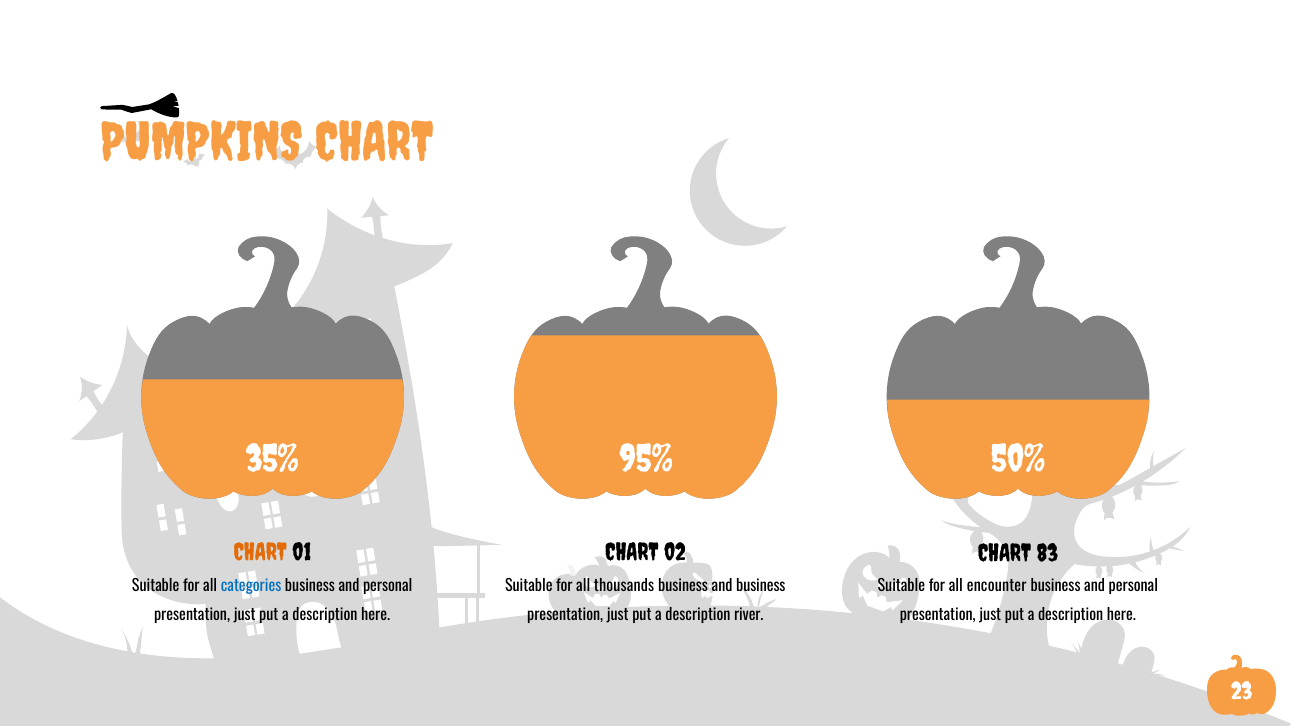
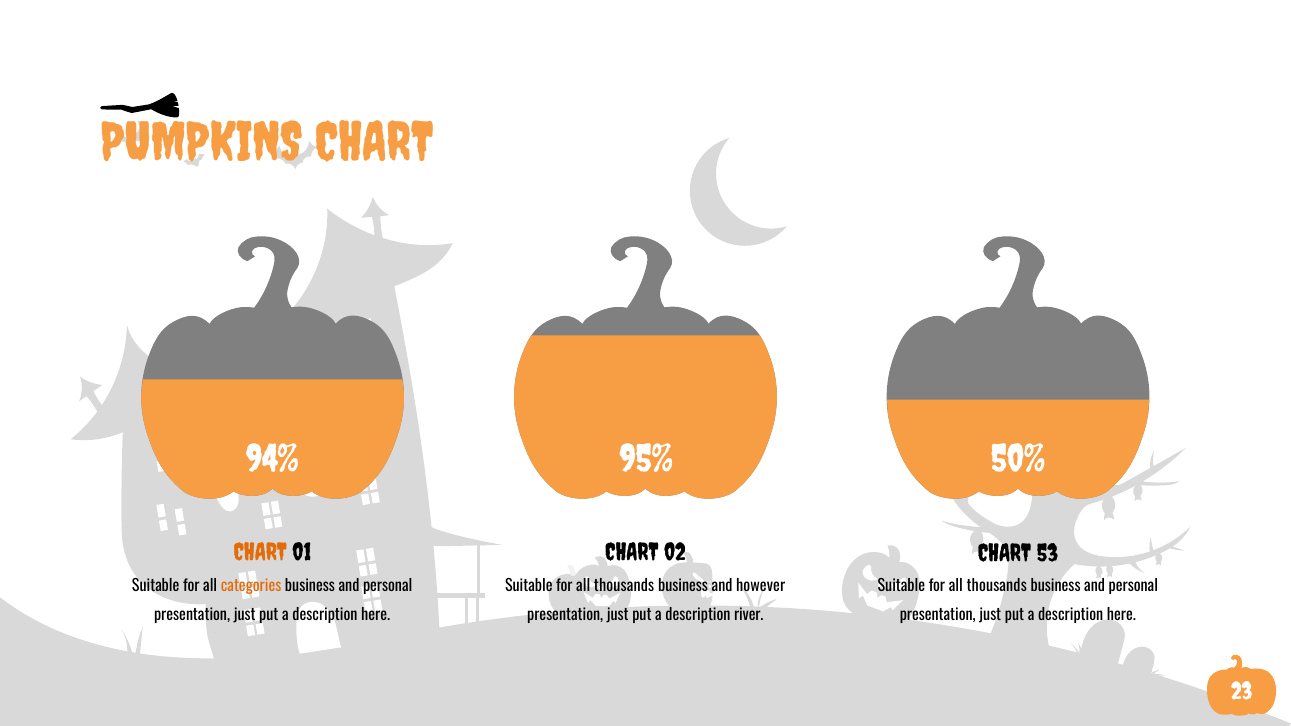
35%: 35% -> 94% (272, 459)
83: 83 -> 53 (1047, 553)
categories colour: blue -> orange (251, 586)
and business: business -> however (761, 586)
encounter: encounter -> thousands (997, 587)
